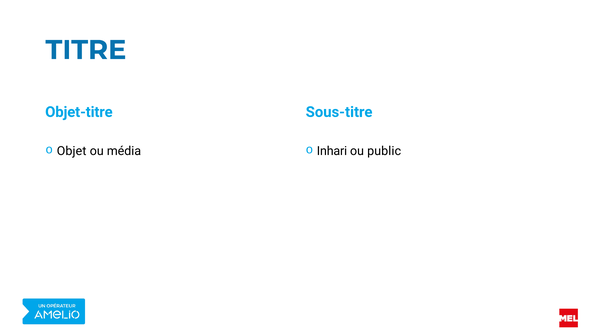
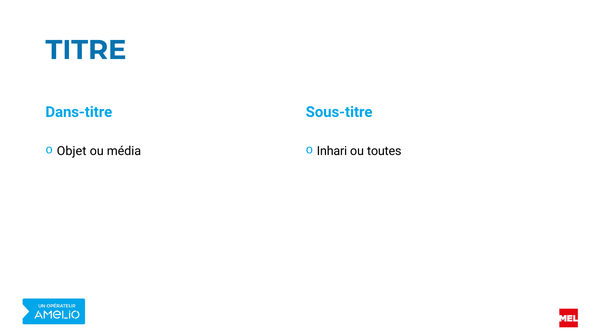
Objet-titre: Objet-titre -> Dans-titre (79, 112)
public: public -> toutes (384, 151)
